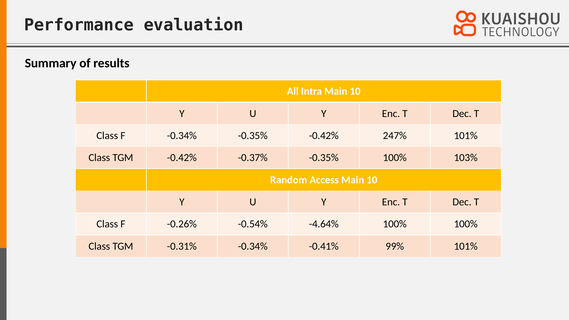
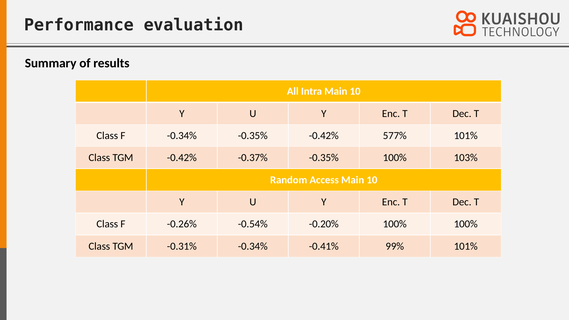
247%: 247% -> 577% (395, 136)
-4.64%: -4.64% -> -0.20% (324, 224)
